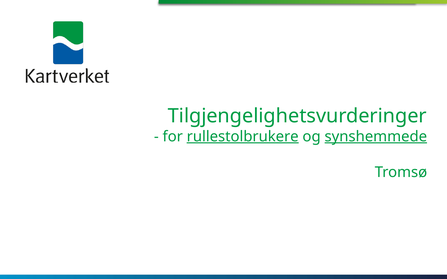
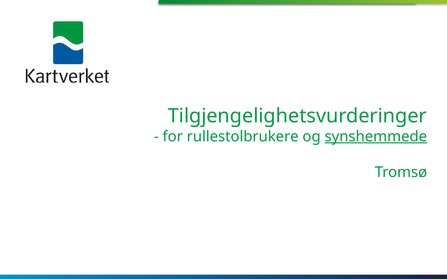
rullestolbrukere underline: present -> none (243, 137)
